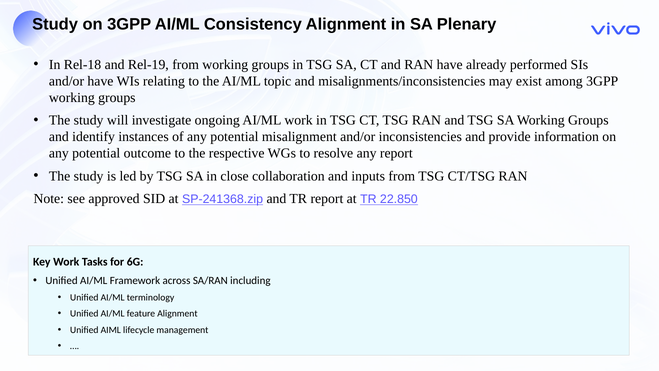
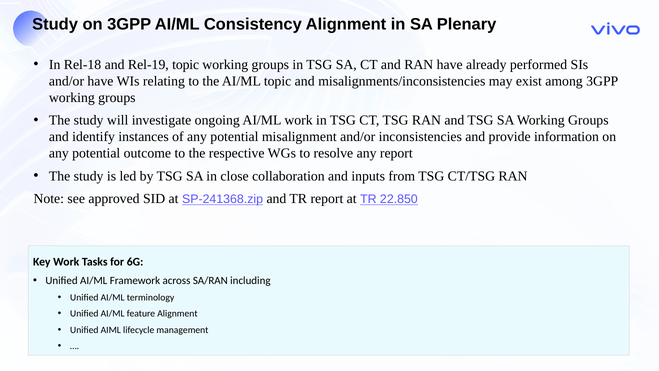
Rel-19 from: from -> topic (186, 65)
